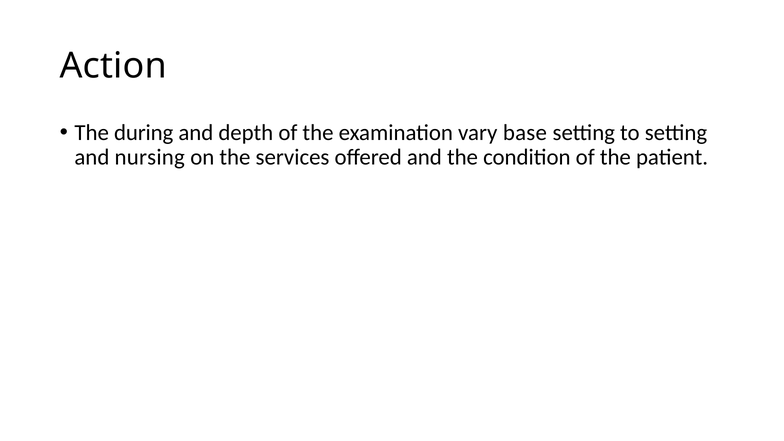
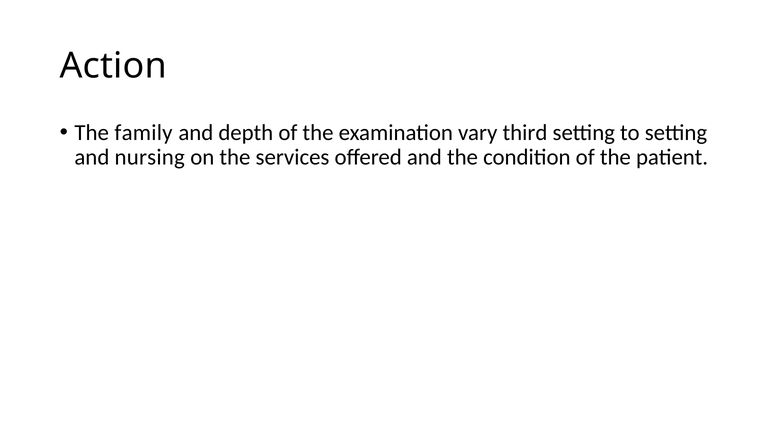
during: during -> family (144, 133)
base: base -> third (525, 133)
